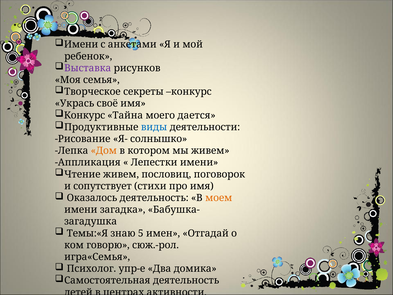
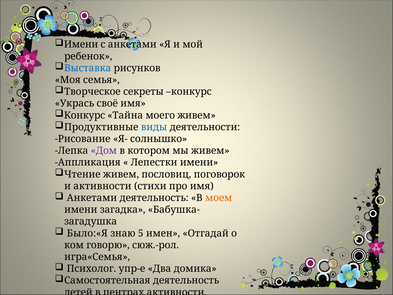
Выставка colour: purple -> blue (88, 68)
моего дается: дается -> живем (197, 115)
Дом colour: orange -> purple (104, 151)
и сопутствует: сопутствует -> активности (102, 186)
Оказалось: Оказалось -> Анкетами (92, 198)
Темы:«Я: Темы:«Я -> Было:«Я (87, 233)
